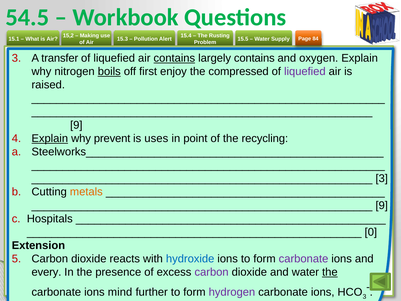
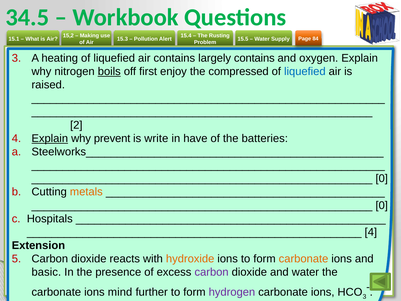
54.5: 54.5 -> 34.5 (27, 17)
transfer: transfer -> heating (60, 58)
contains underline: present -> none (174, 58)
liquefied colour: purple -> blue (305, 71)
9: 9 -> 2 (76, 125)
is uses: uses -> write (156, 138)
point: point -> have (195, 138)
recycling: recycling -> batteries (265, 138)
3: 3 -> 0 (382, 178)
9: 9 -> 0 (382, 205)
0: 0 -> 4 (371, 232)
hydroxide colour: blue -> orange (190, 259)
carbonate colour: purple -> orange (304, 259)
every: every -> basic (46, 272)
the underline: present -> none (330, 272)
